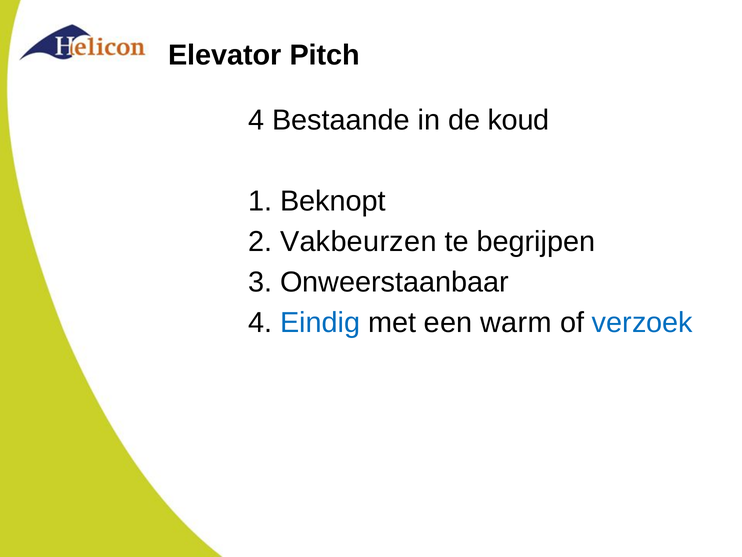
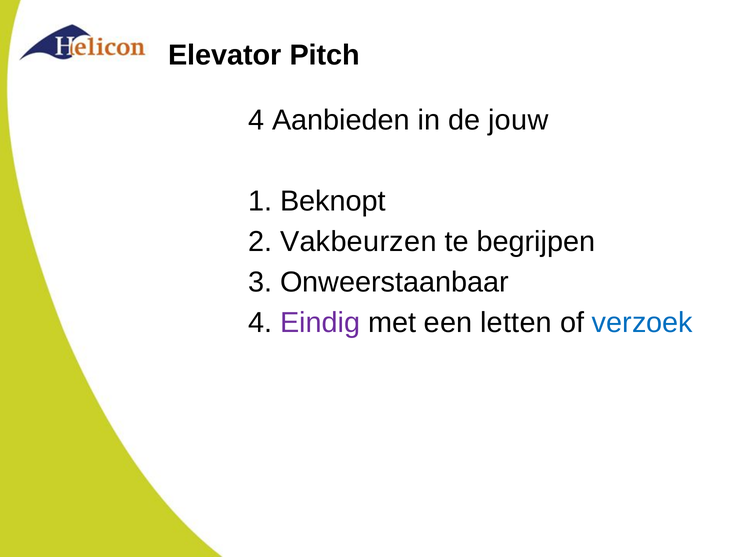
Bestaande: Bestaande -> Aanbieden (341, 120)
koud: koud -> jouw (518, 120)
Eindig colour: blue -> purple (320, 322)
warm: warm -> letten (516, 322)
